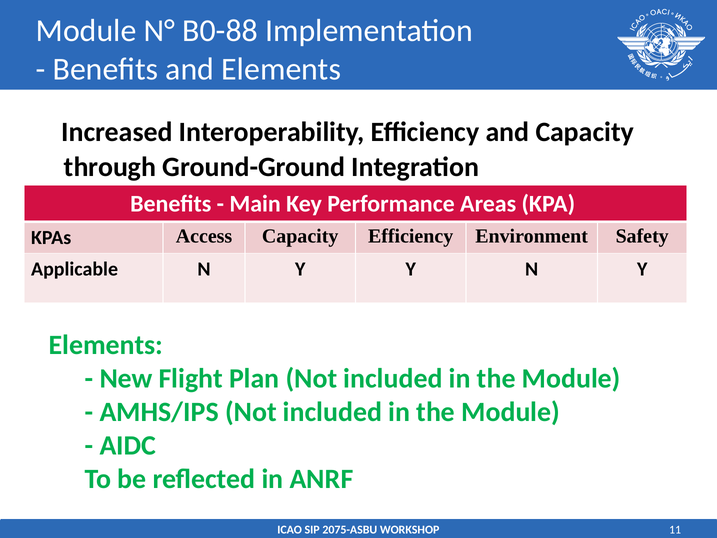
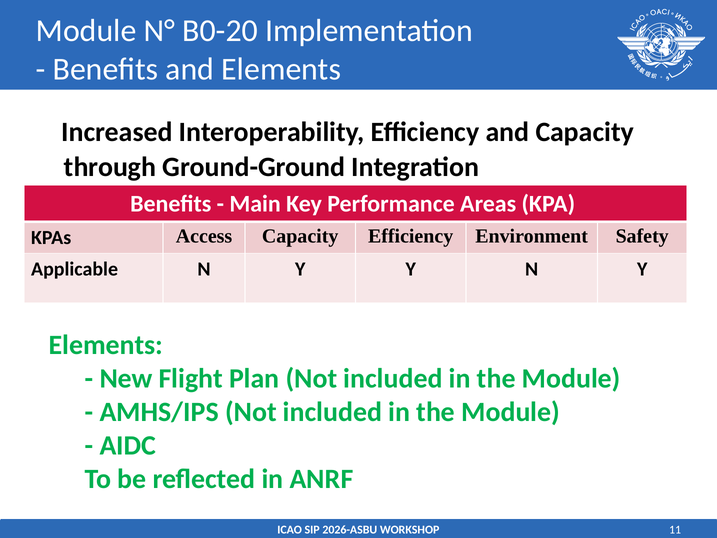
B0-88: B0-88 -> B0-20 (220, 31)
2075-ASBU: 2075-ASBU -> 2026-ASBU (350, 530)
